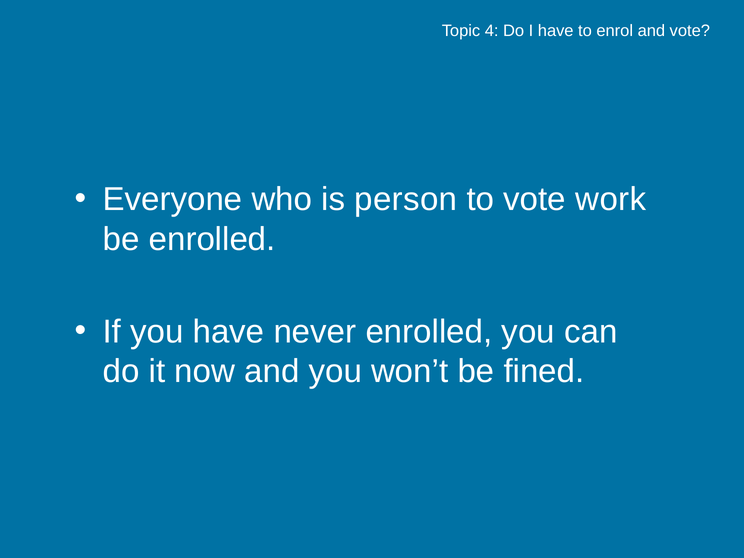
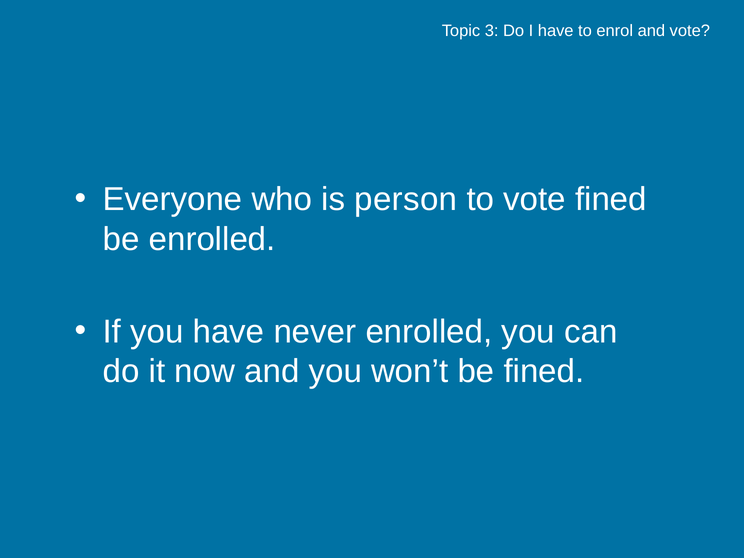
4: 4 -> 3 (492, 31)
vote work: work -> fined (611, 199)
